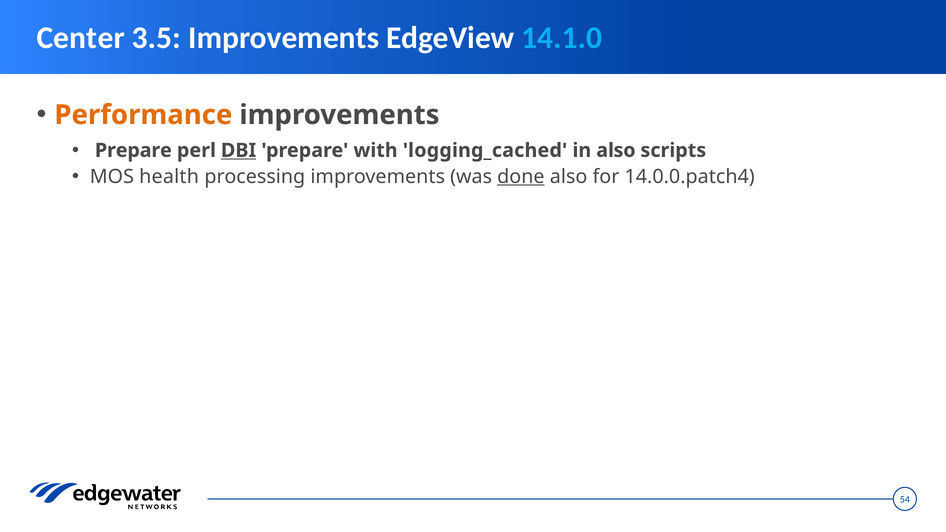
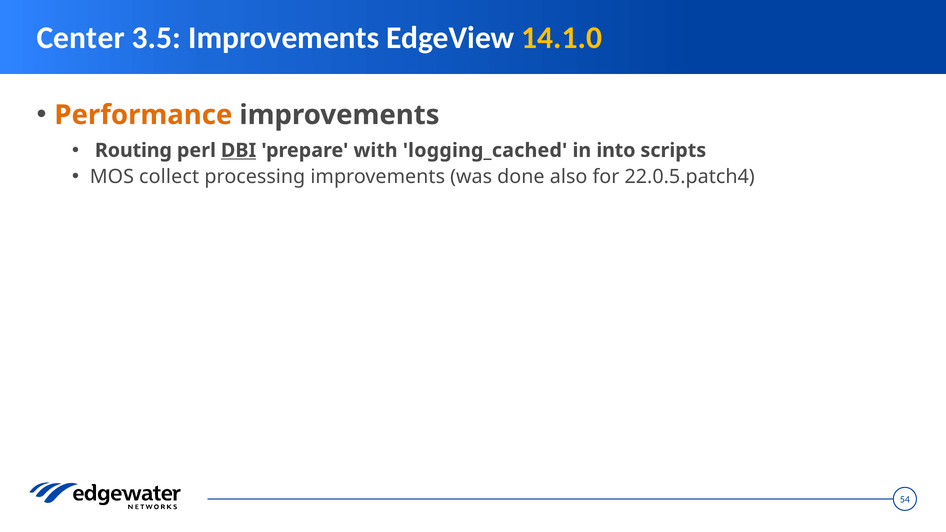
14.1.0 colour: light blue -> yellow (562, 38)
Prepare: Prepare -> Routing (133, 150)
in also: also -> into (616, 150)
health: health -> collect (169, 177)
done underline: present -> none (521, 177)
14.0.0.patch4: 14.0.0.patch4 -> 22.0.5.patch4 (690, 177)
